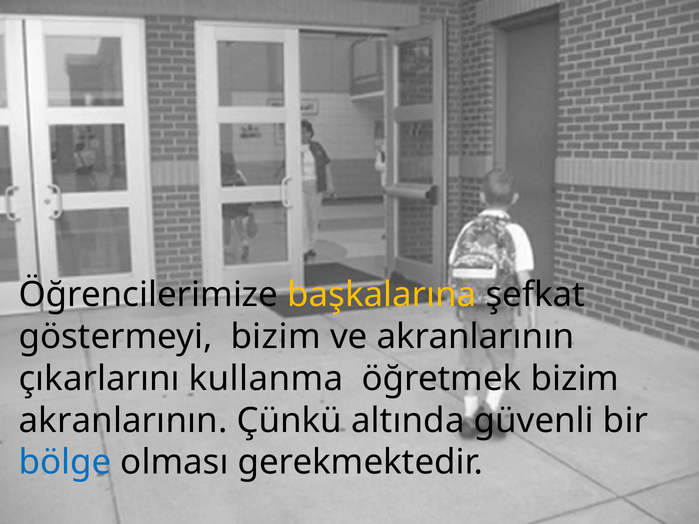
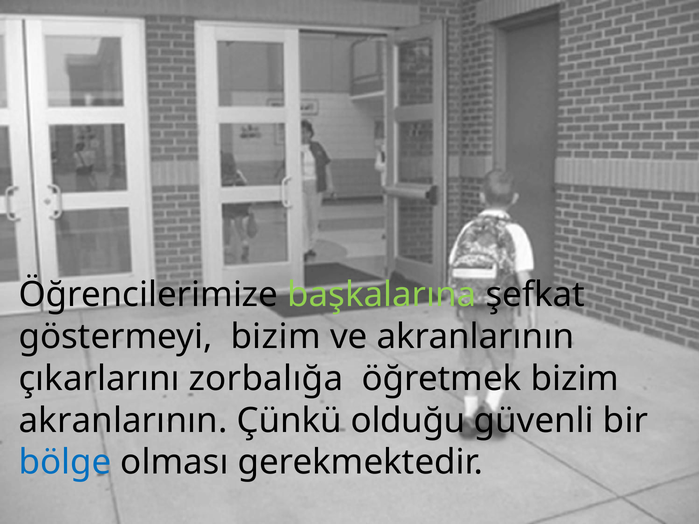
başkalarına colour: yellow -> light green (382, 295)
kullanma: kullanma -> zorbalığa (266, 379)
altında: altında -> olduğu (408, 421)
